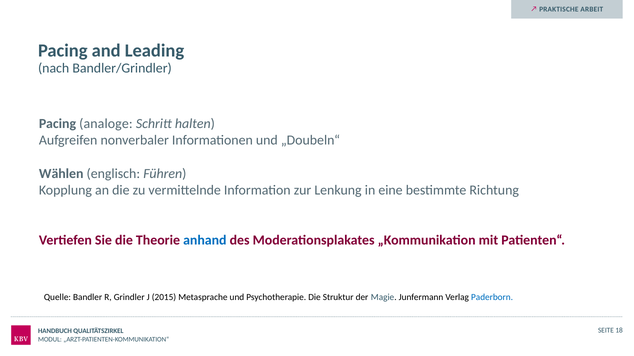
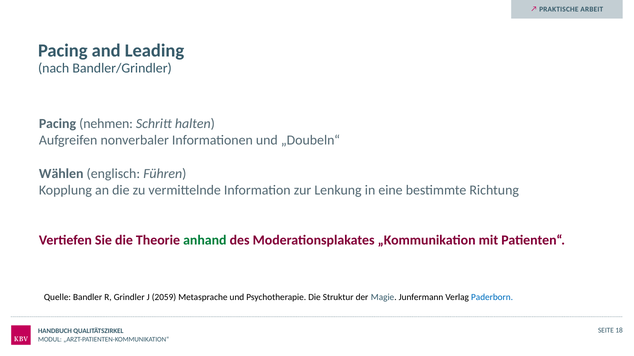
analoge: analoge -> nehmen (106, 124)
anhand colour: blue -> green (205, 241)
2015: 2015 -> 2059 (164, 298)
